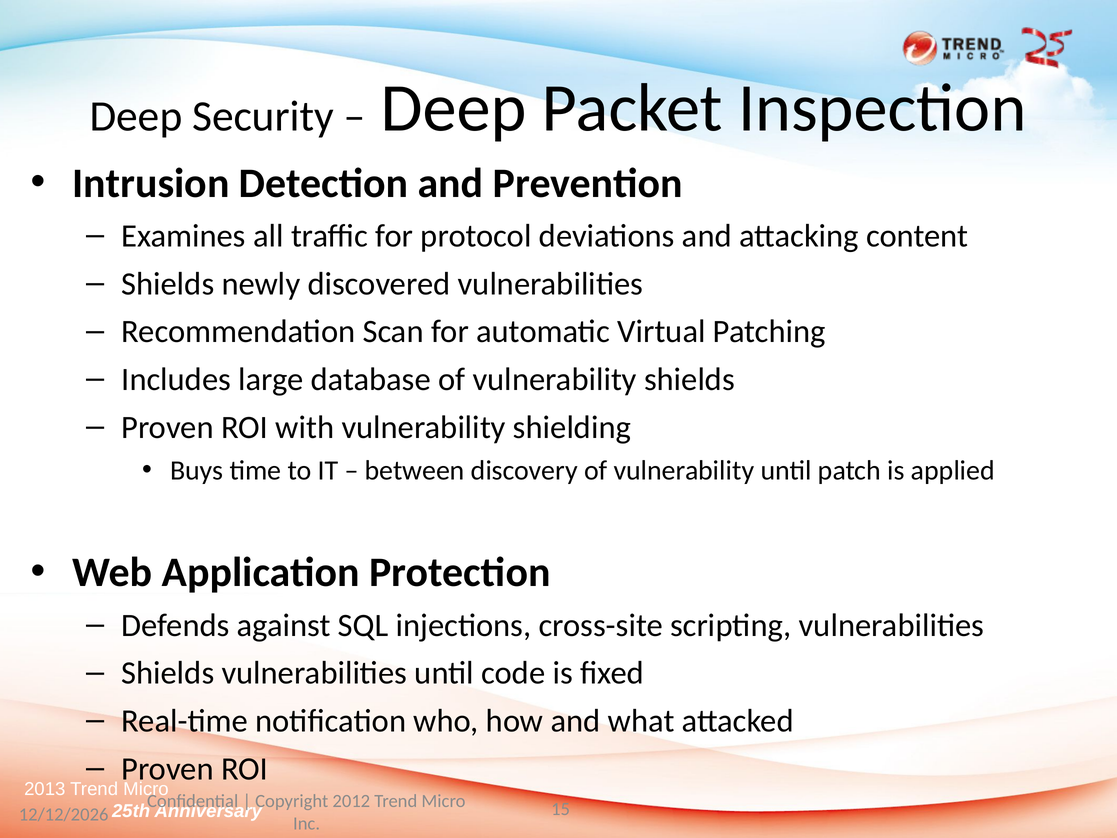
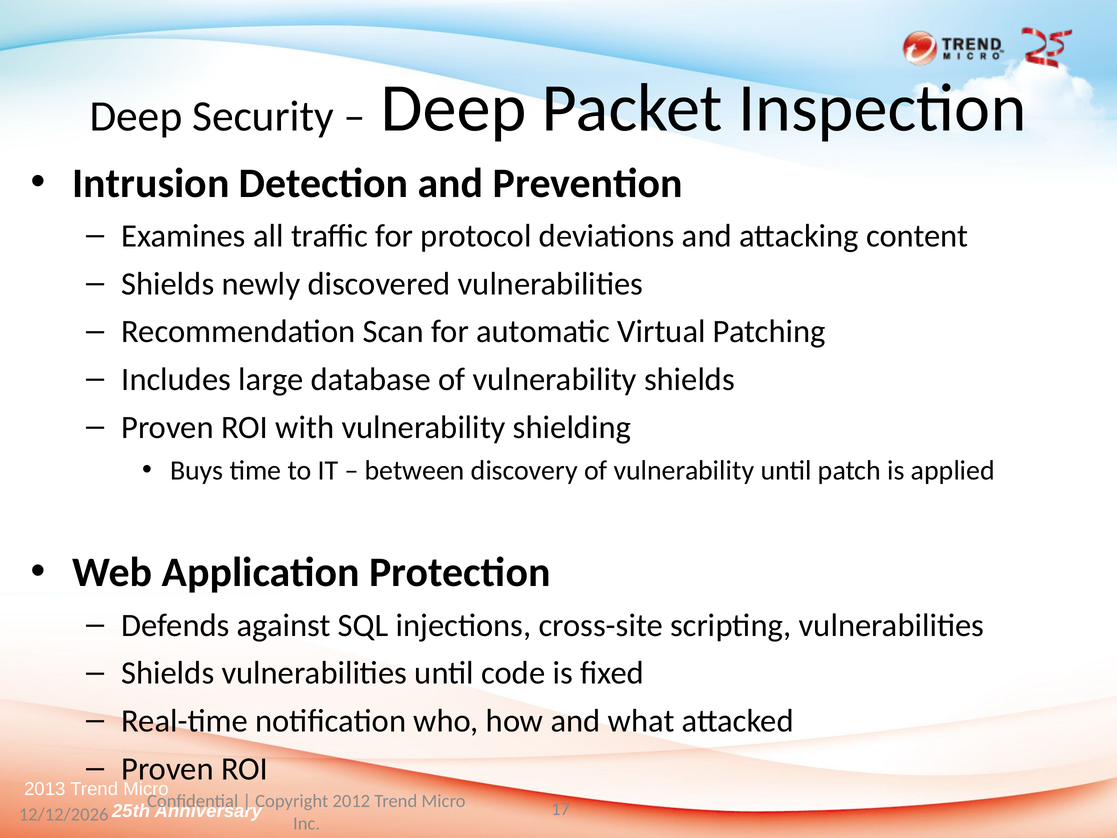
15: 15 -> 17 (561, 809)
